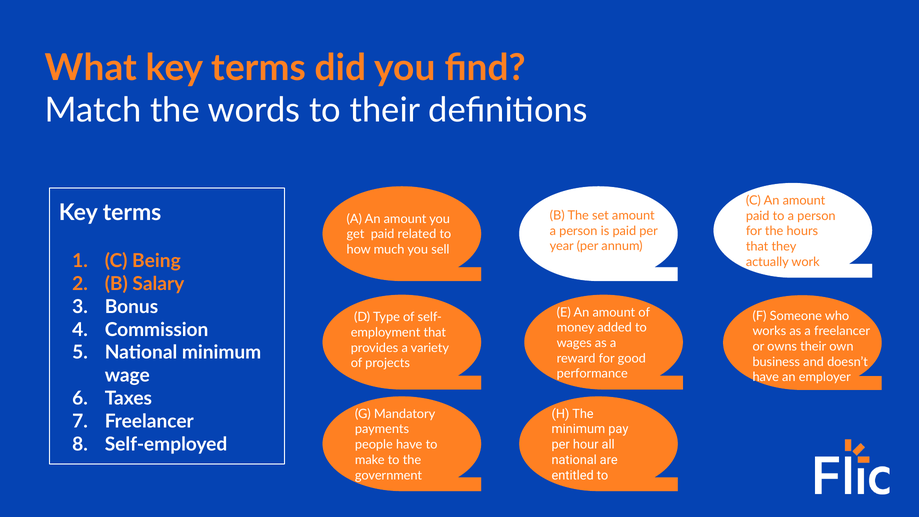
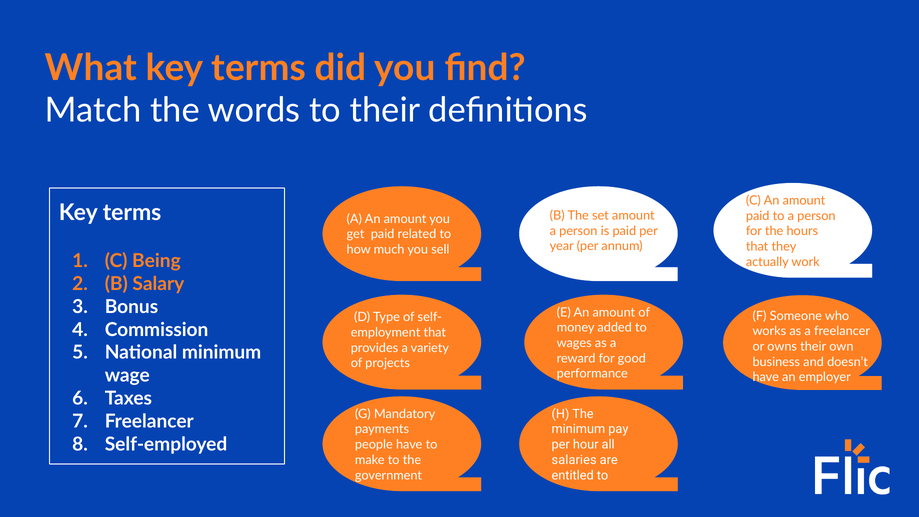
national: national -> salaries (574, 460)
